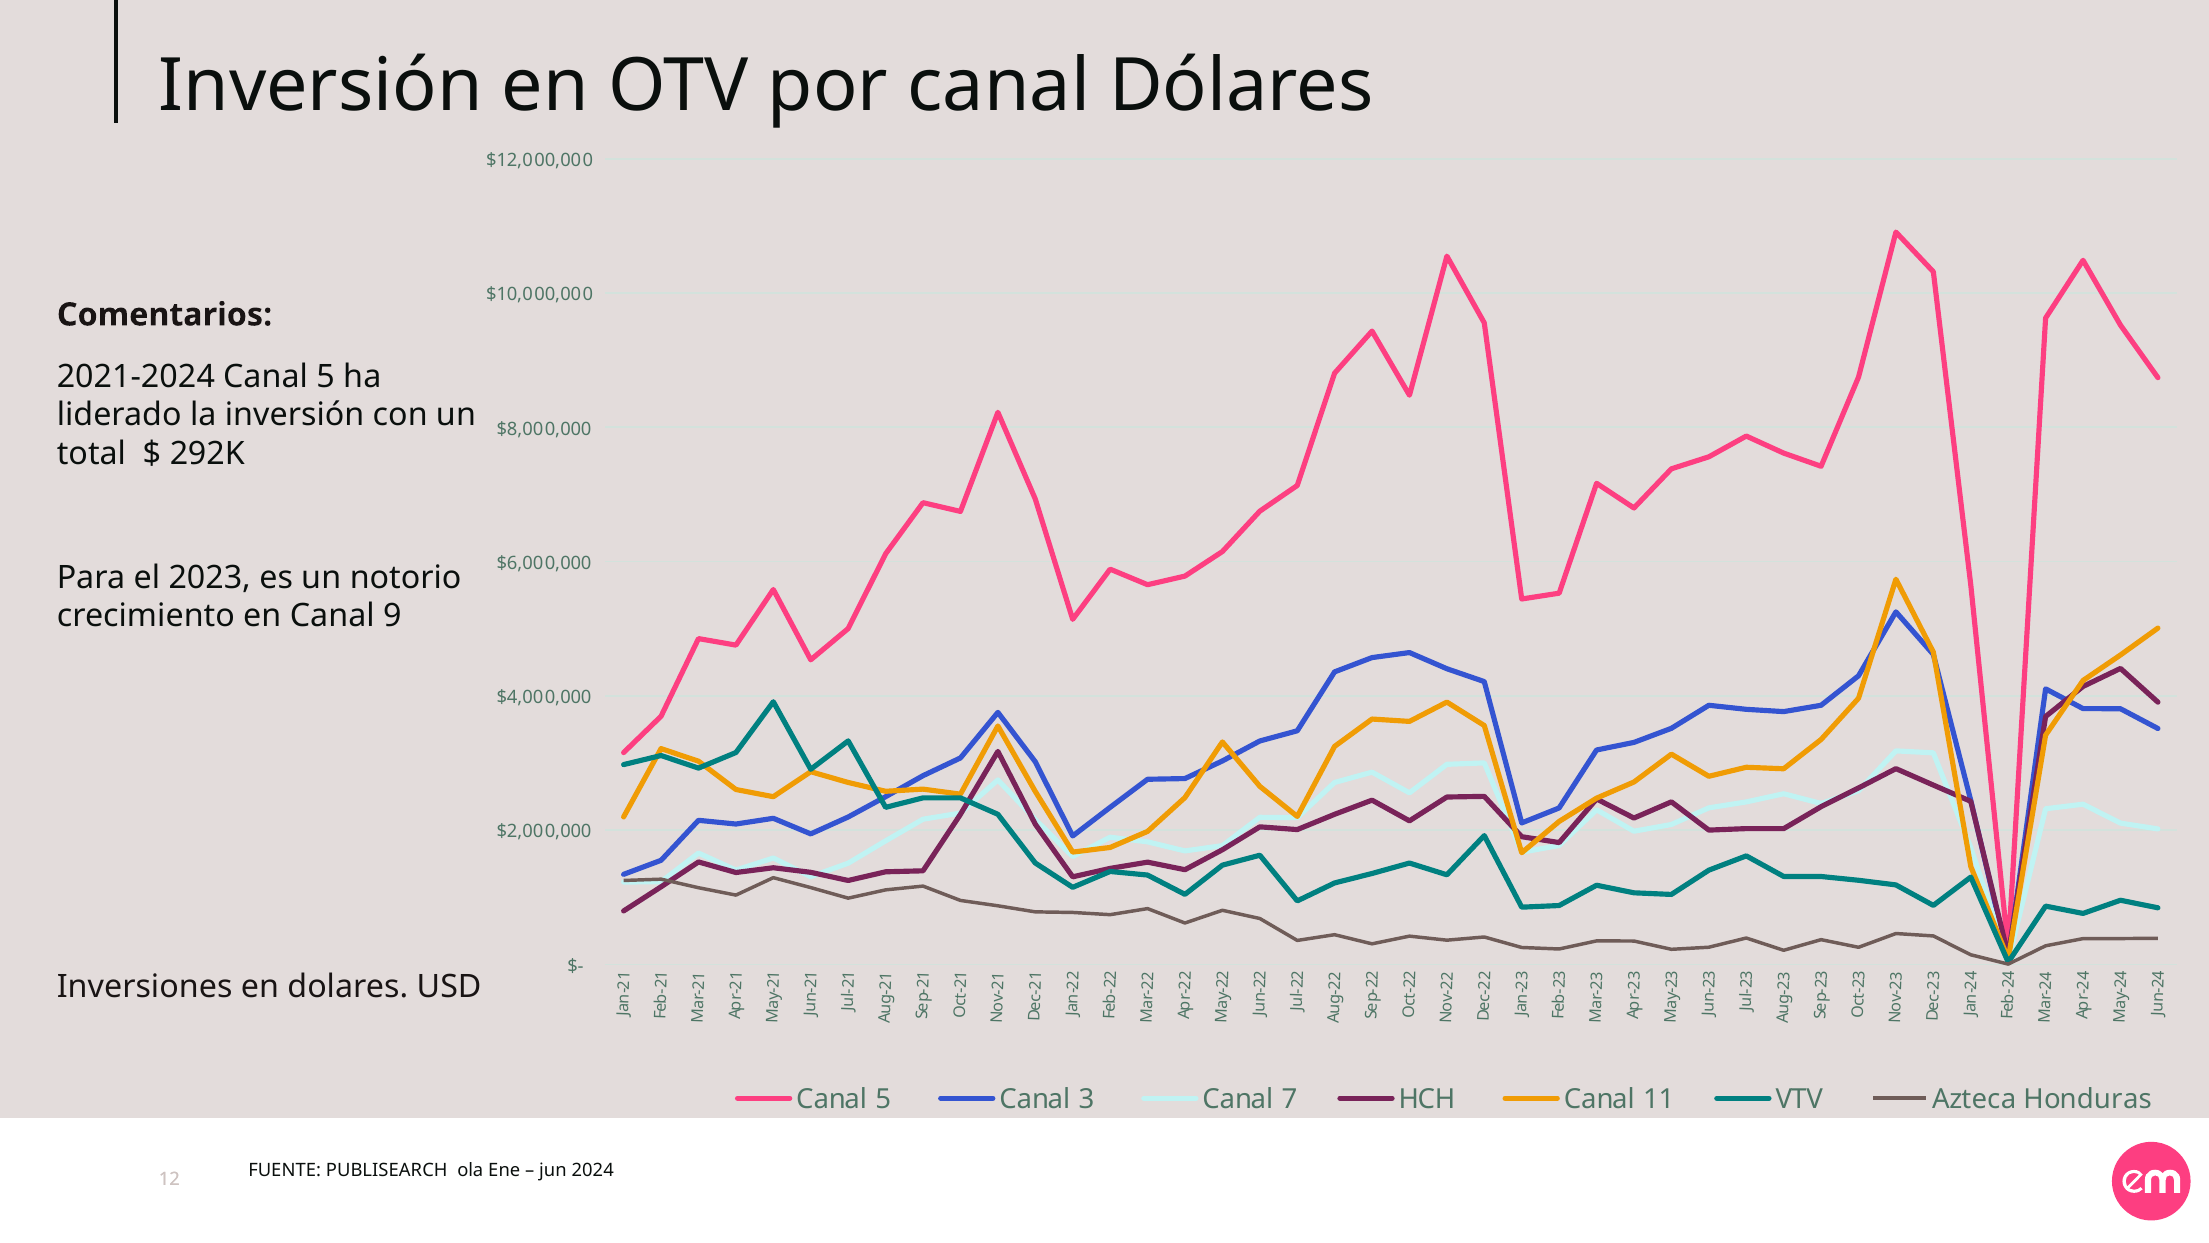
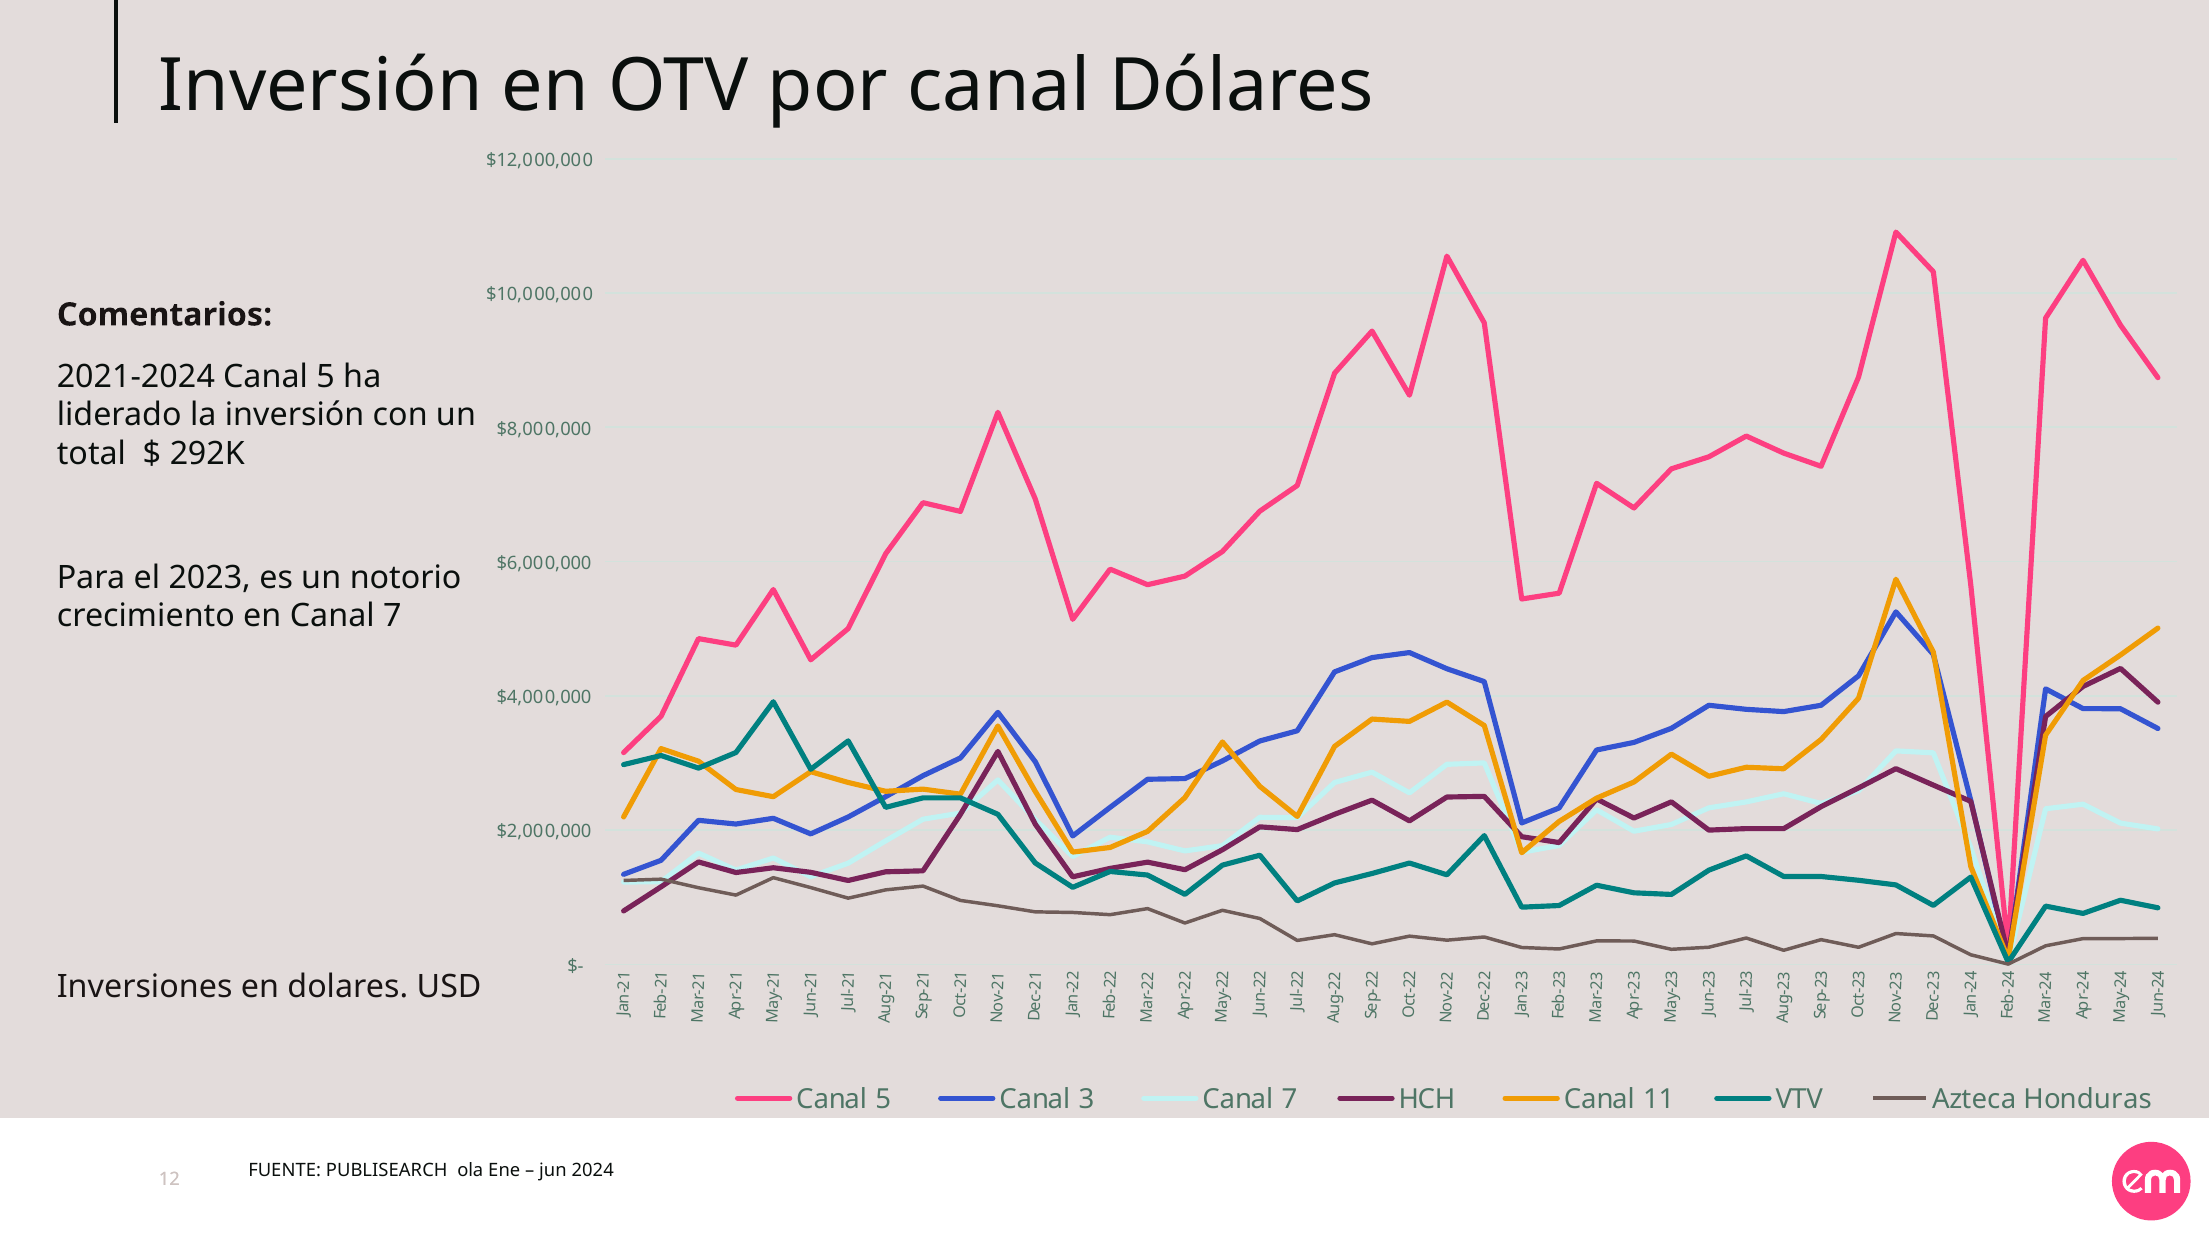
en Canal 9: 9 -> 7 (392, 616)
